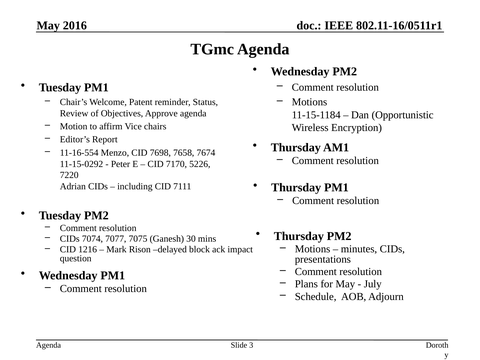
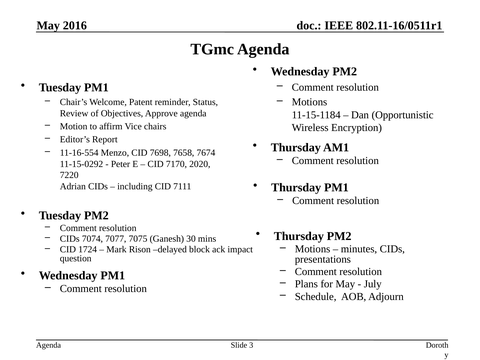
5226: 5226 -> 2020 (200, 164)
1216: 1216 -> 1724 (88, 250)
